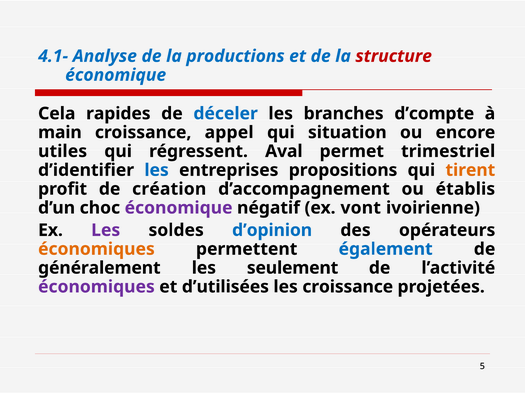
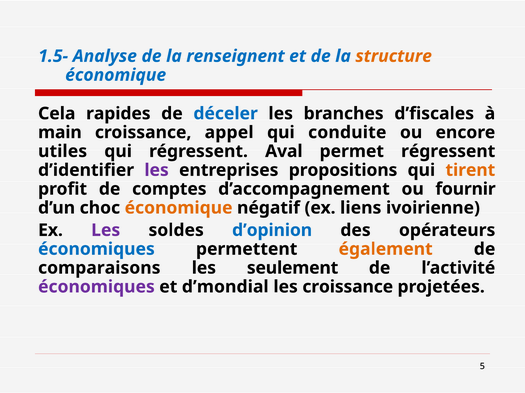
4.1-: 4.1- -> 1.5- (53, 56)
productions: productions -> renseignent (235, 56)
structure colour: red -> orange (394, 56)
d’compte: d’compte -> d’fiscales (434, 114)
situation: situation -> conduite (347, 133)
permet trimestriel: trimestriel -> régressent (448, 152)
les colour: blue -> purple (157, 170)
création: création -> comptes (169, 189)
établis: établis -> fournir (465, 189)
économique colour: purple -> orange (179, 208)
vont: vont -> liens (361, 208)
économiques colour: orange -> blue (96, 249)
également colour: blue -> orange (386, 249)
généralement: généralement -> comparaisons (99, 268)
d’utilisées: d’utilisées -> d’mondial (225, 287)
